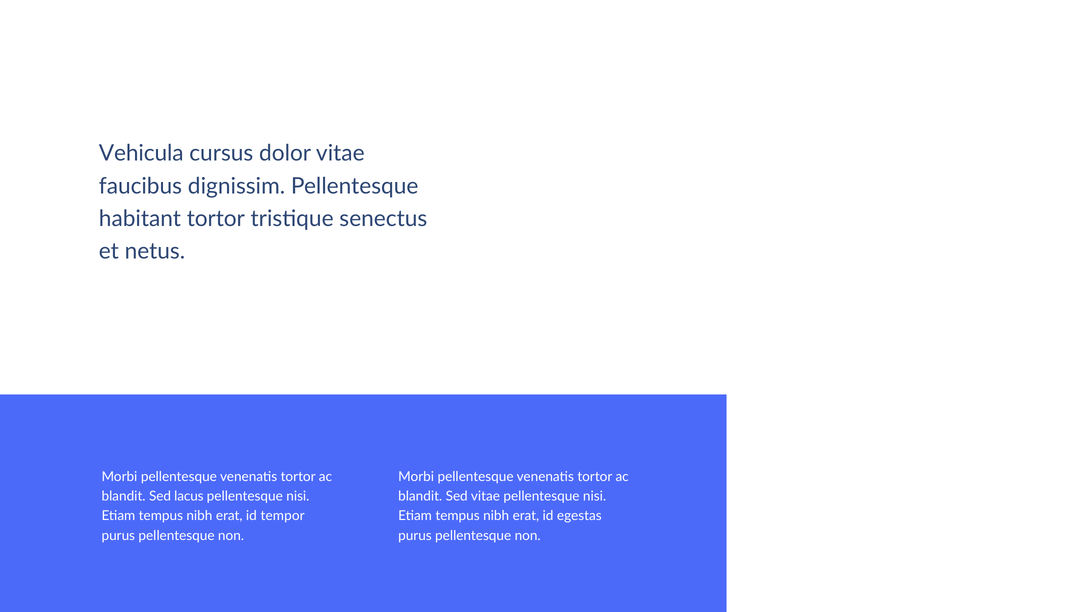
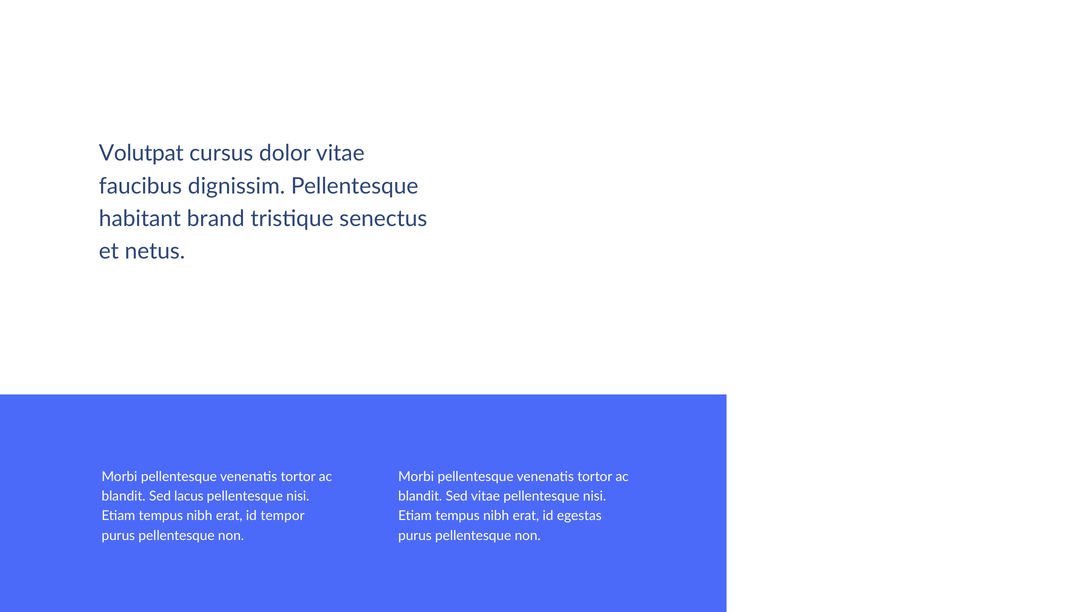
Vehicula: Vehicula -> Volutpat (141, 153)
habitant tortor: tortor -> brand (216, 219)
